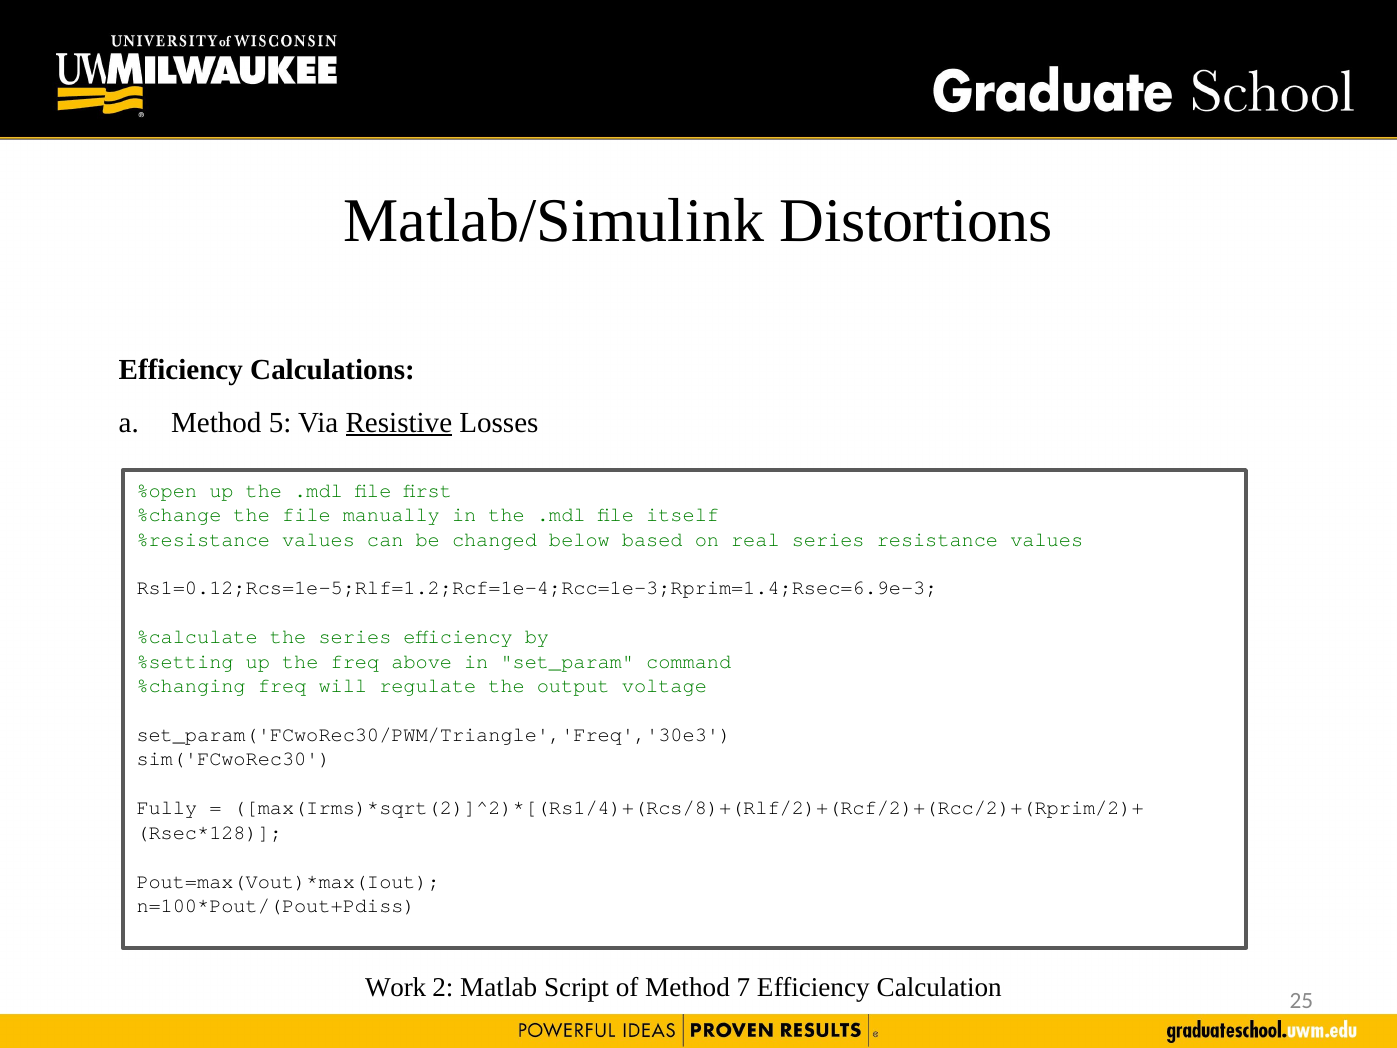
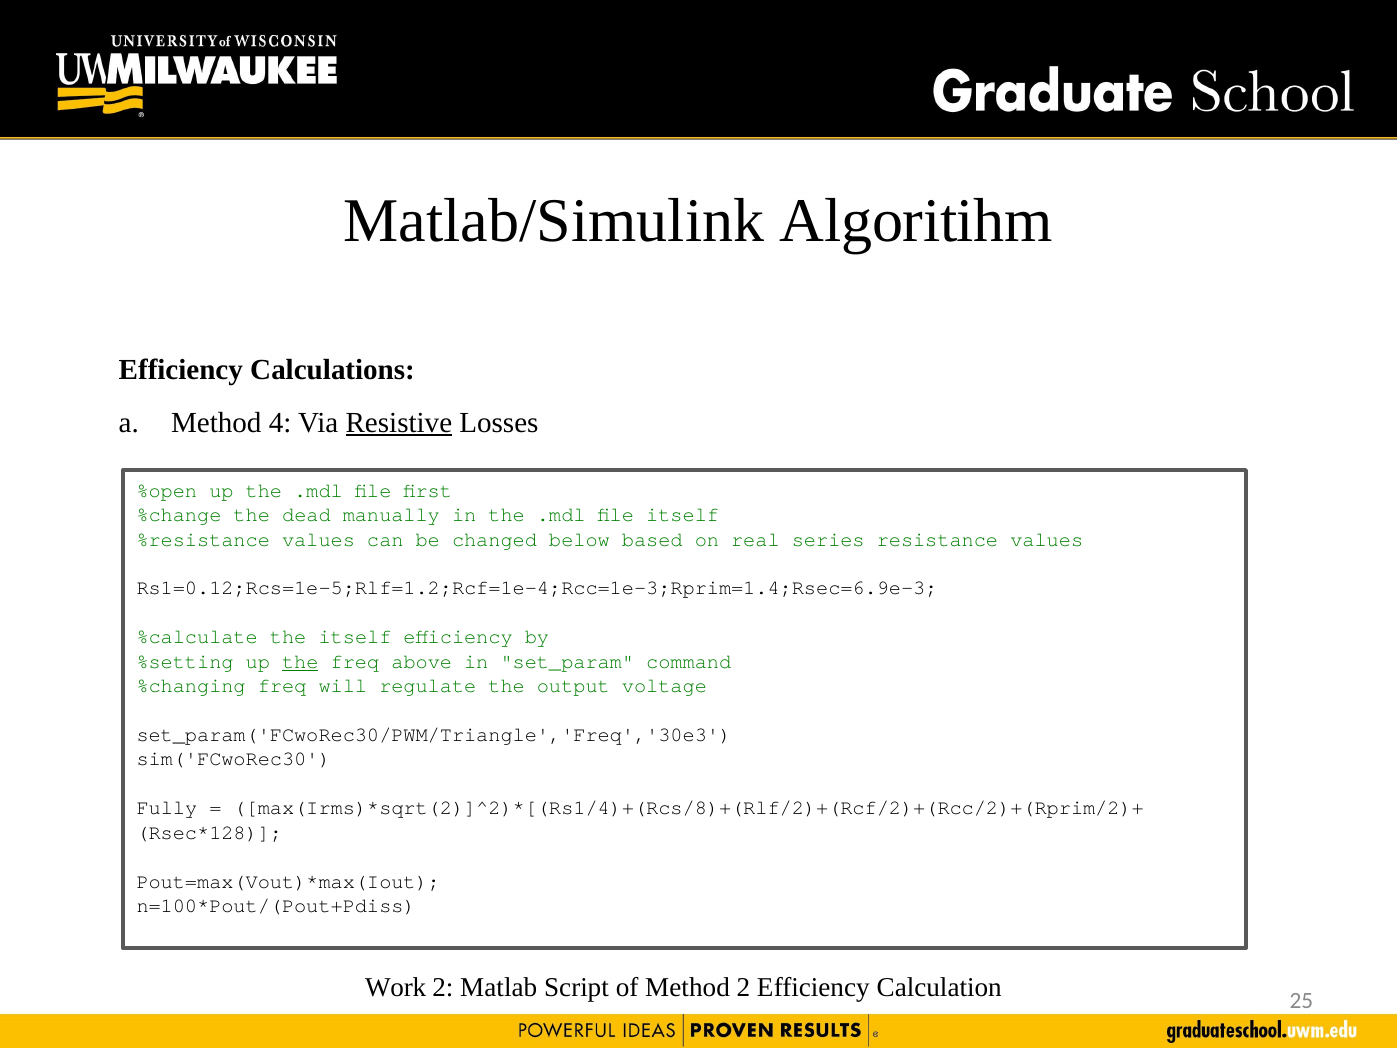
Distortions: Distortions -> Algoritihm (916, 221)
5: 5 -> 4 (280, 422)
the file: file -> dead (306, 515)
the series: series -> itself (355, 637)
the underline: none -> present (300, 661)
Method 7: 7 -> 2 (743, 987)
